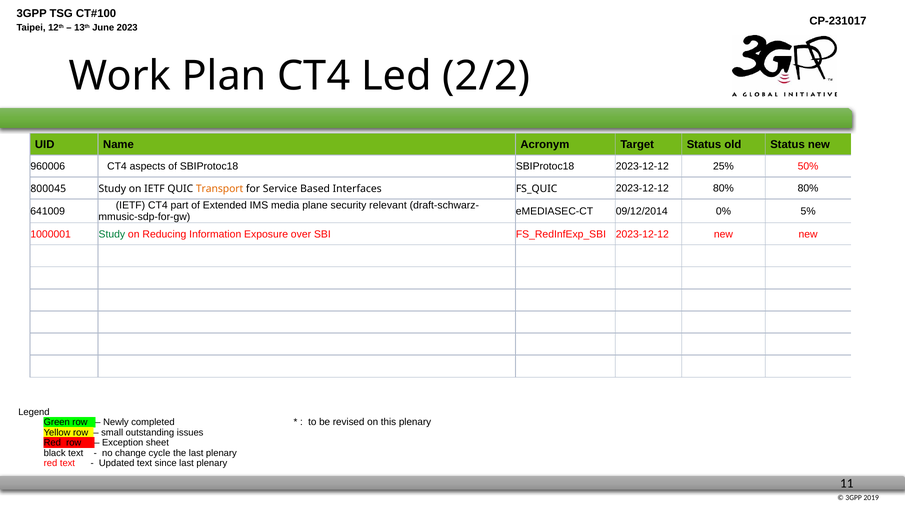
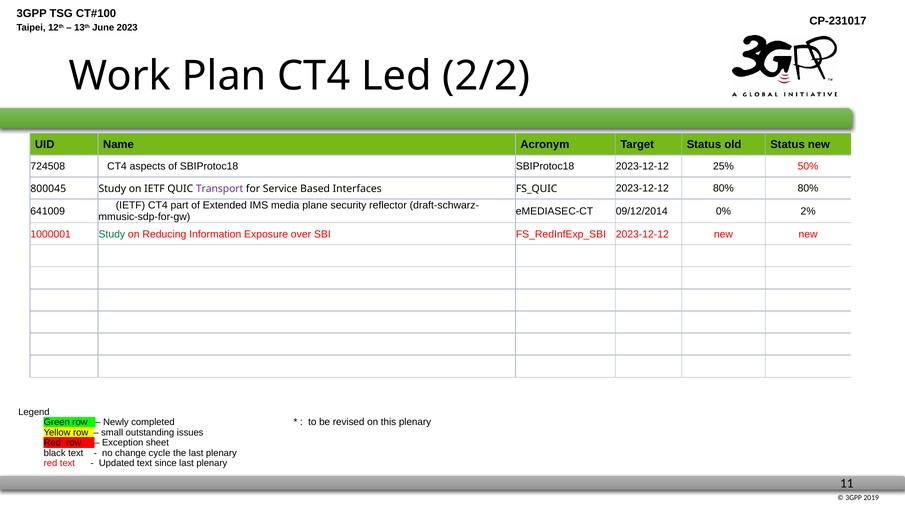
960006: 960006 -> 724508 (48, 166)
Transport colour: orange -> purple (220, 189)
relevant: relevant -> reflector (388, 206)
5%: 5% -> 2% (808, 211)
